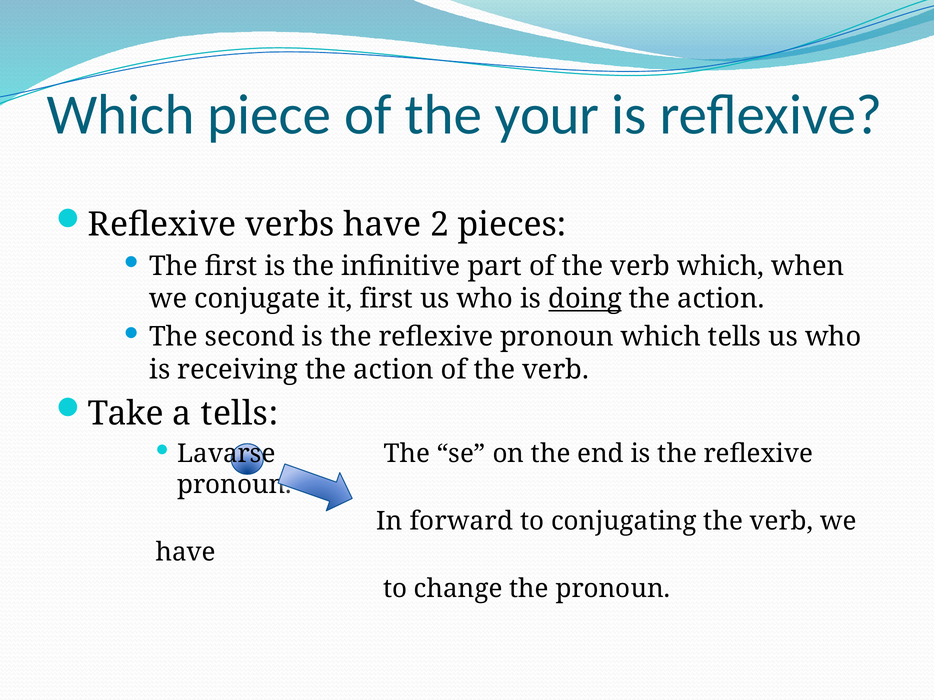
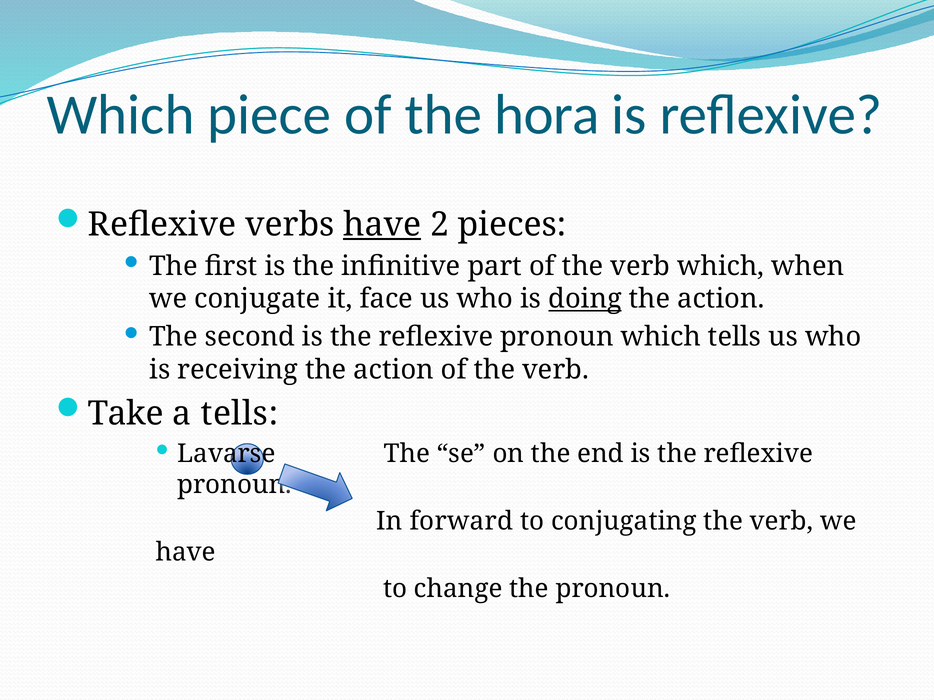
your: your -> hora (547, 115)
have underline: none -> present (382, 225)
it first: first -> face (386, 299)
